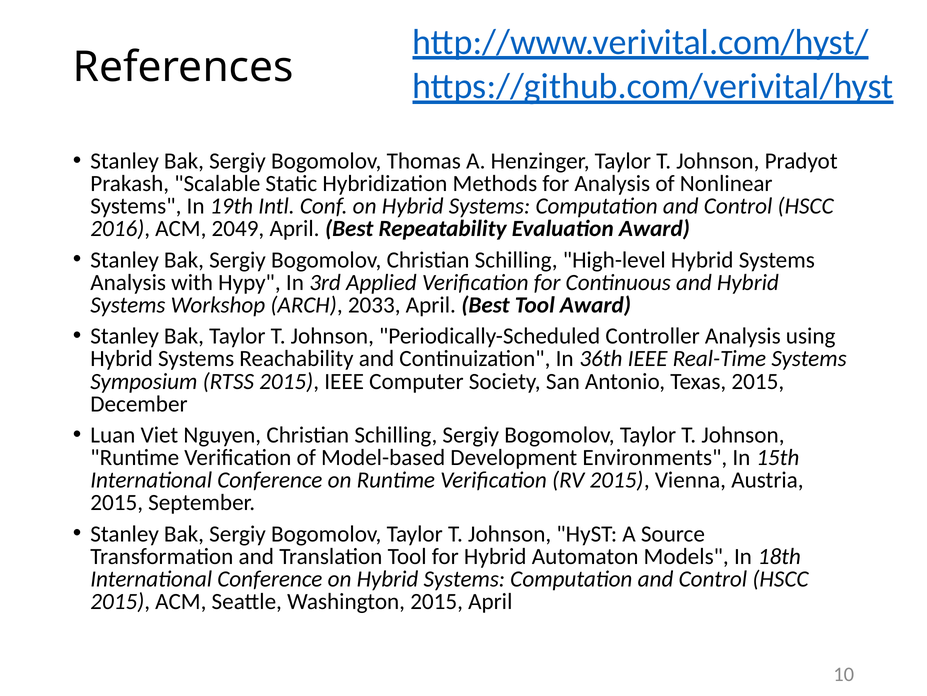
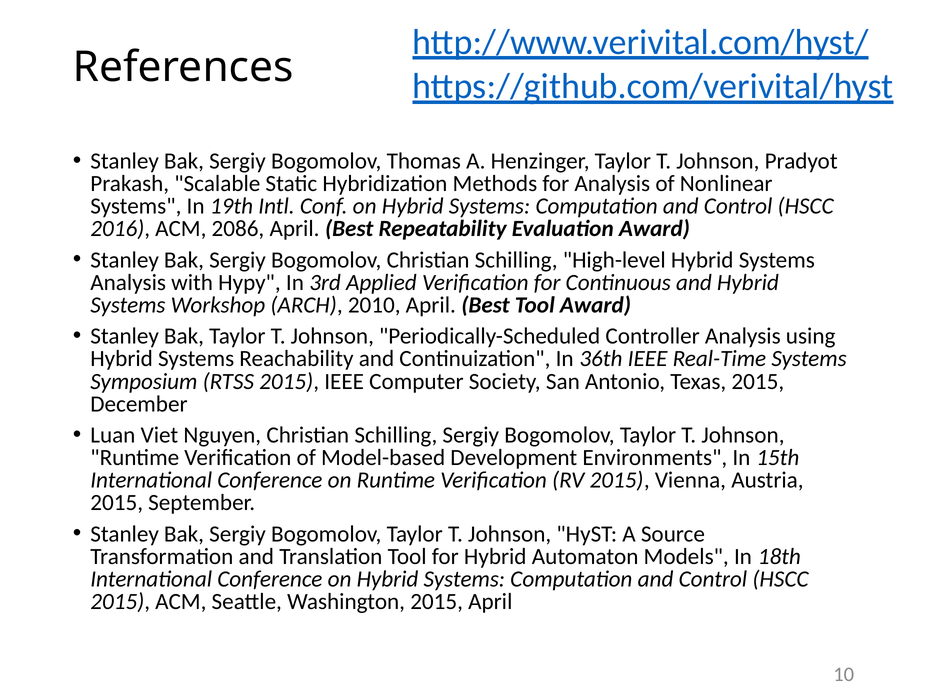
2049: 2049 -> 2086 (238, 228)
2033: 2033 -> 2010 (374, 305)
